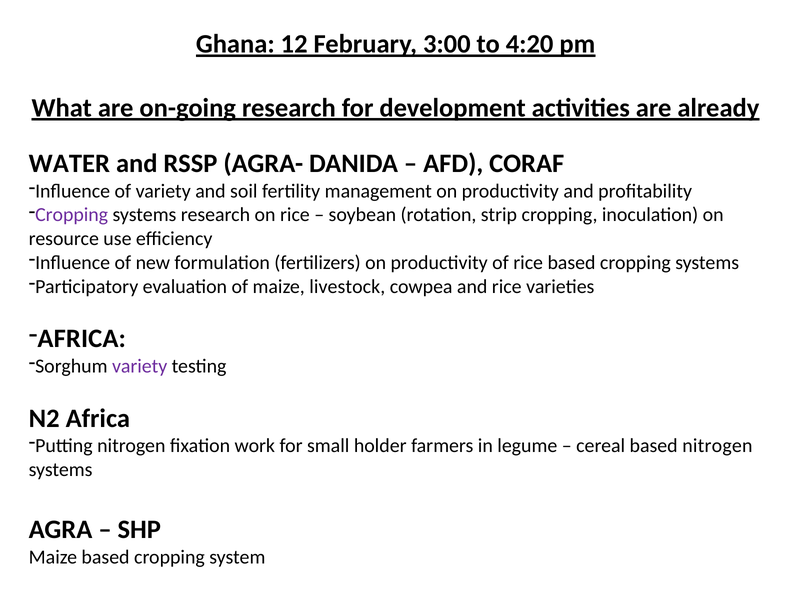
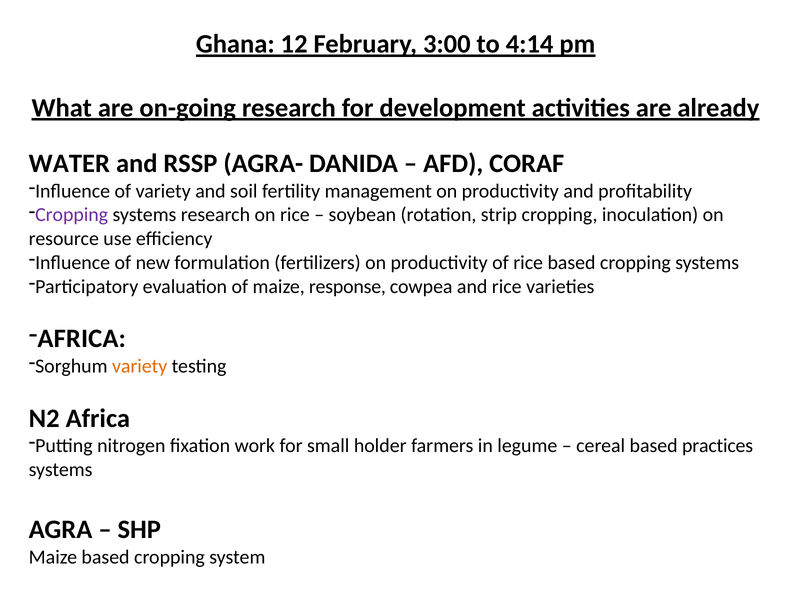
4:20: 4:20 -> 4:14 (530, 44)
livestock: livestock -> response (347, 286)
variety colour: purple -> orange (140, 366)
based nitrogen: nitrogen -> practices (718, 446)
